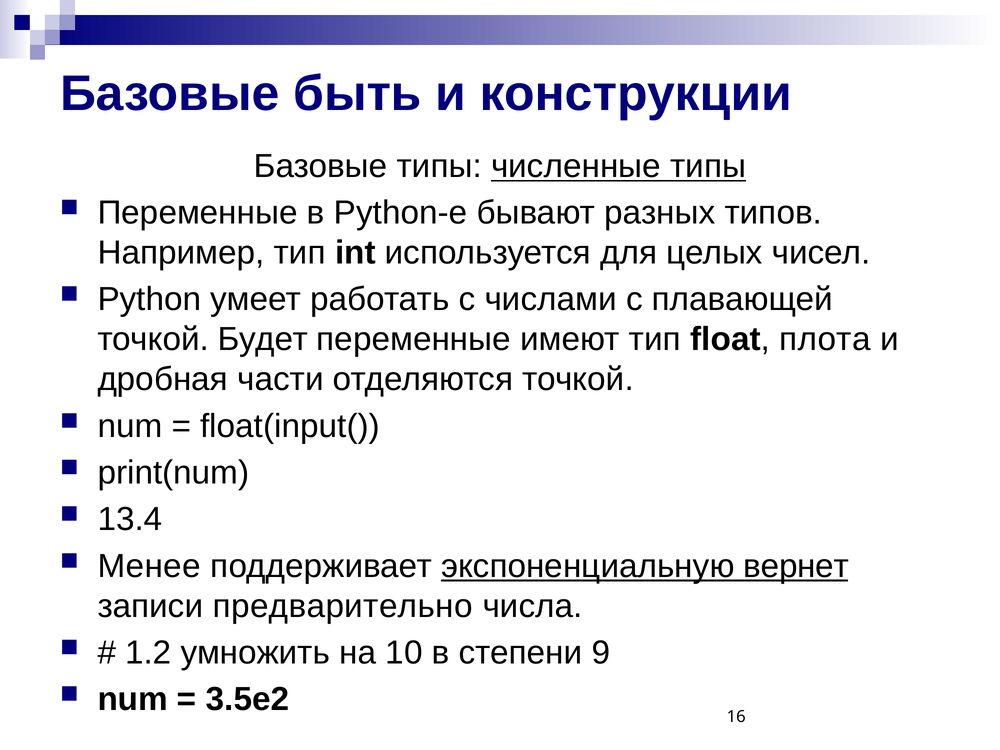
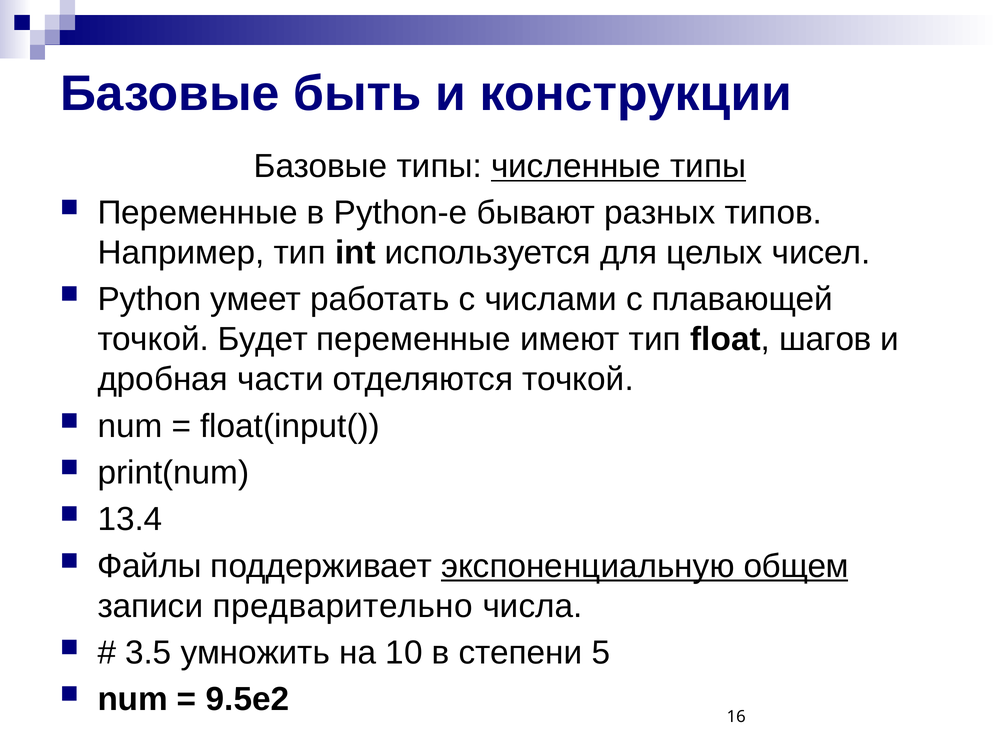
плота: плота -> шагов (825, 339)
Менее: Менее -> Файлы (150, 566)
вернет: вернет -> общем (796, 566)
1.2: 1.2 -> 3.5 (148, 653)
9: 9 -> 5 (601, 653)
3.5e2: 3.5e2 -> 9.5e2 (247, 699)
